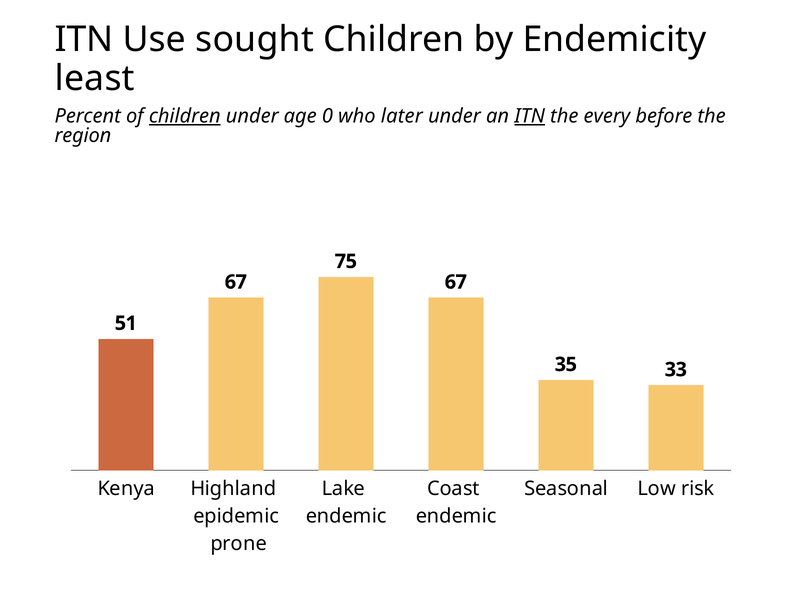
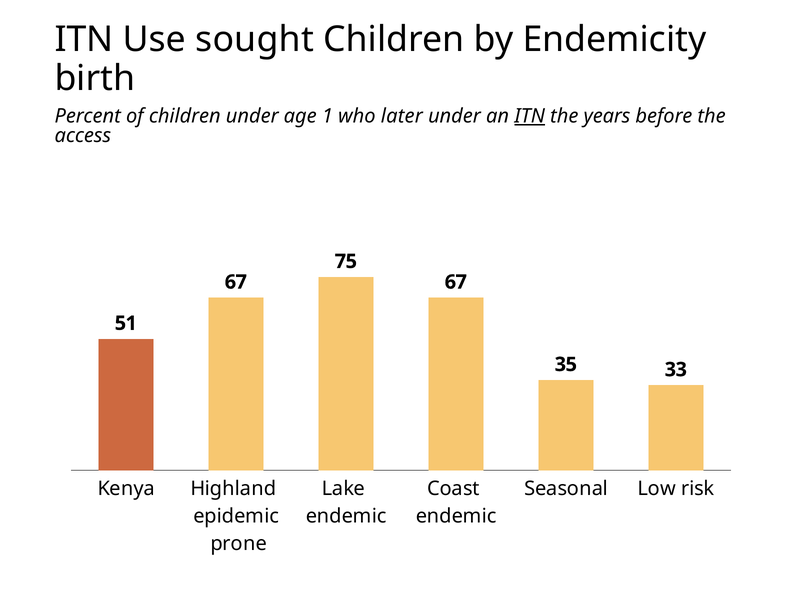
least: least -> birth (95, 78)
children underline: present -> none (185, 116)
0: 0 -> 1 (327, 116)
every: every -> years (607, 116)
region: region -> access (83, 136)
